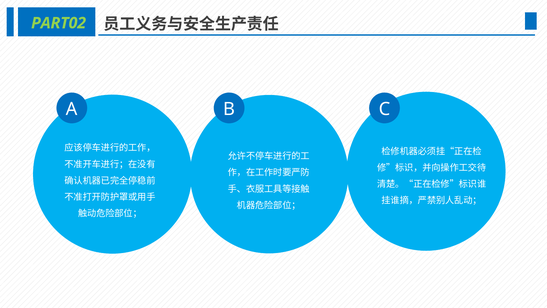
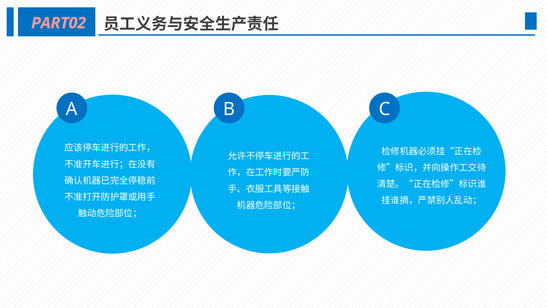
PART02 colour: light green -> pink (59, 23)
